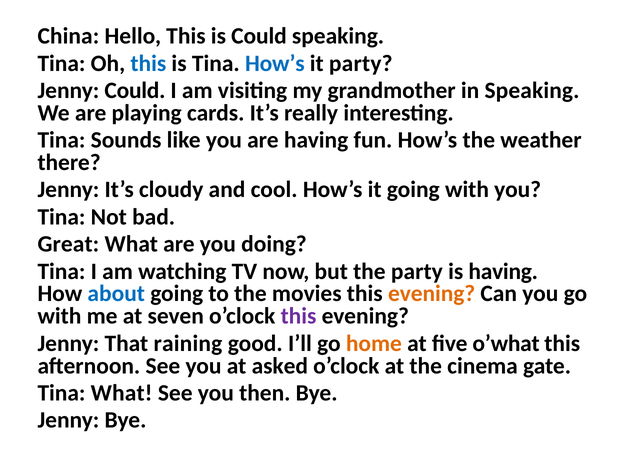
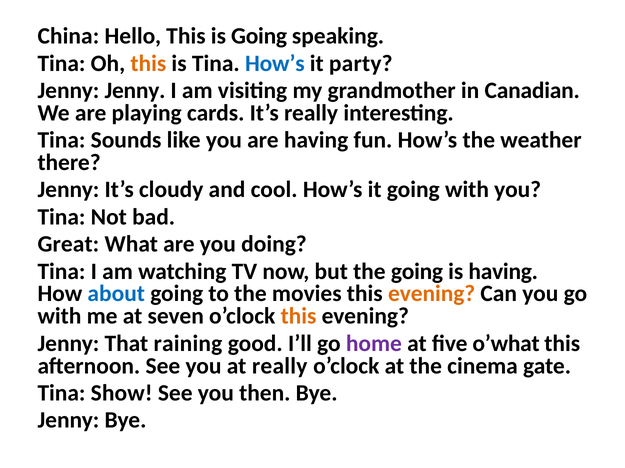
is Could: Could -> Going (259, 36)
this colour: blue -> orange (148, 63)
Jenny Could: Could -> Jenny (135, 91)
in Speaking: Speaking -> Canadian (532, 91)
the party: party -> going (417, 272)
this colour: purple -> orange (299, 317)
home colour: orange -> purple (374, 344)
at asked: asked -> really (280, 366)
Tina What: What -> Show (122, 394)
